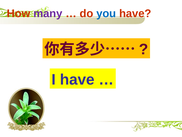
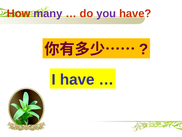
you colour: blue -> purple (106, 14)
